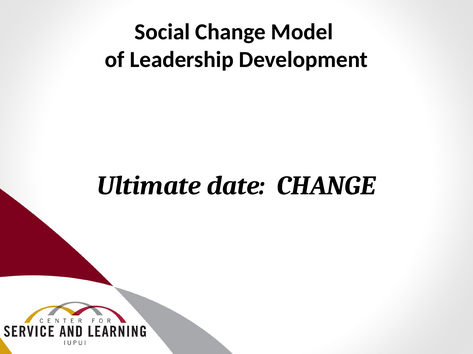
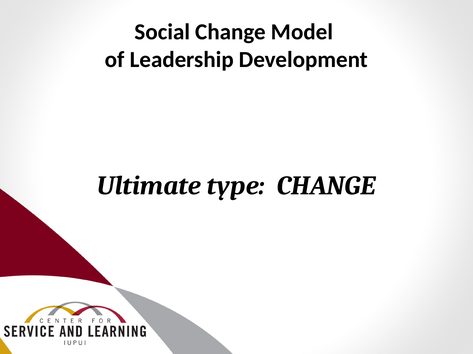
date: date -> type (236, 186)
